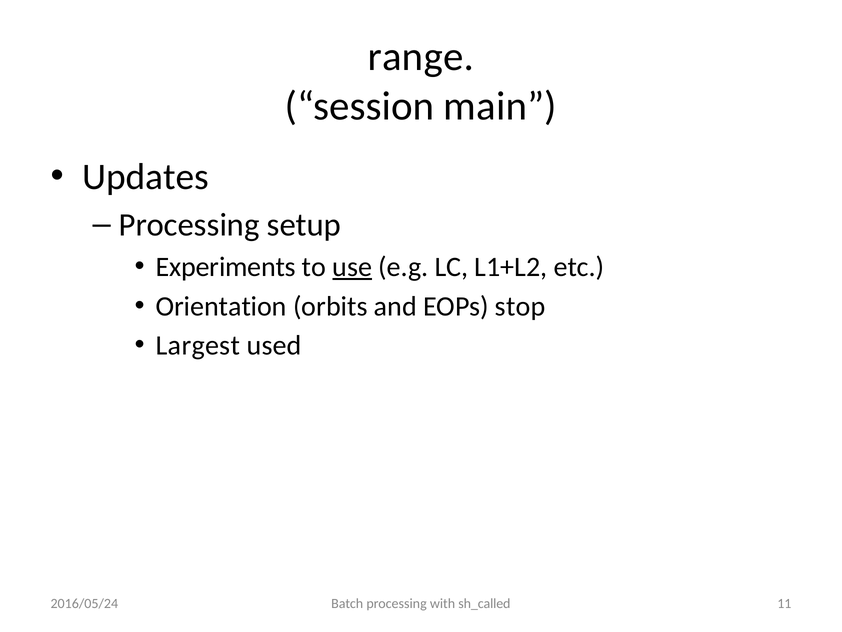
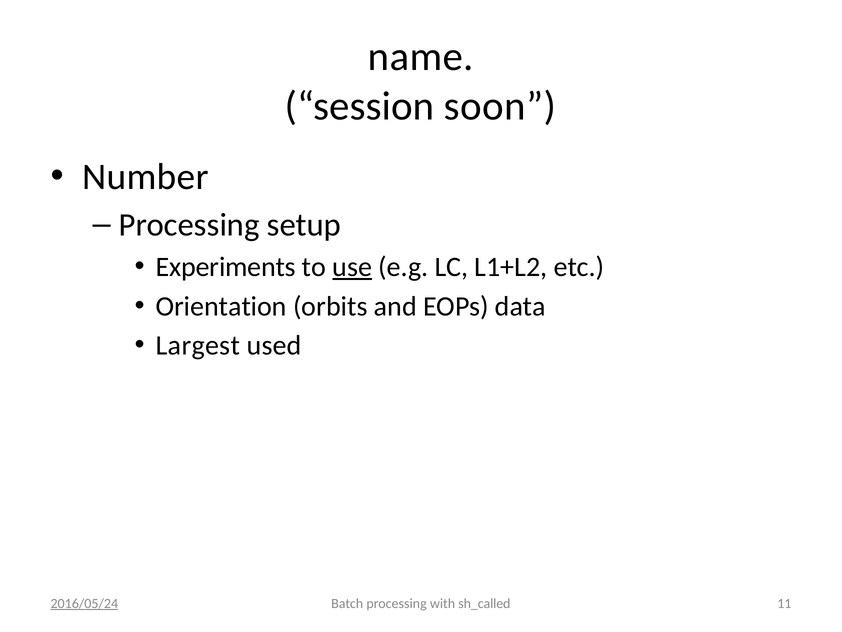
range: range -> name (421, 57)
main: main -> soon (500, 106)
Updates: Updates -> Number (145, 177)
stop: stop -> data (520, 306)
2016/05/24 underline: none -> present (84, 603)
